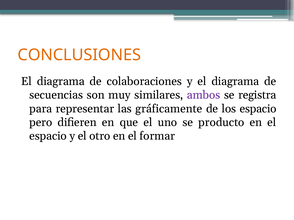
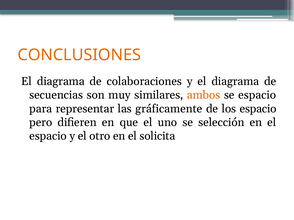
ambos colour: purple -> orange (204, 95)
se registra: registra -> espacio (257, 95)
producto: producto -> selección (221, 123)
formar: formar -> solicita (157, 136)
